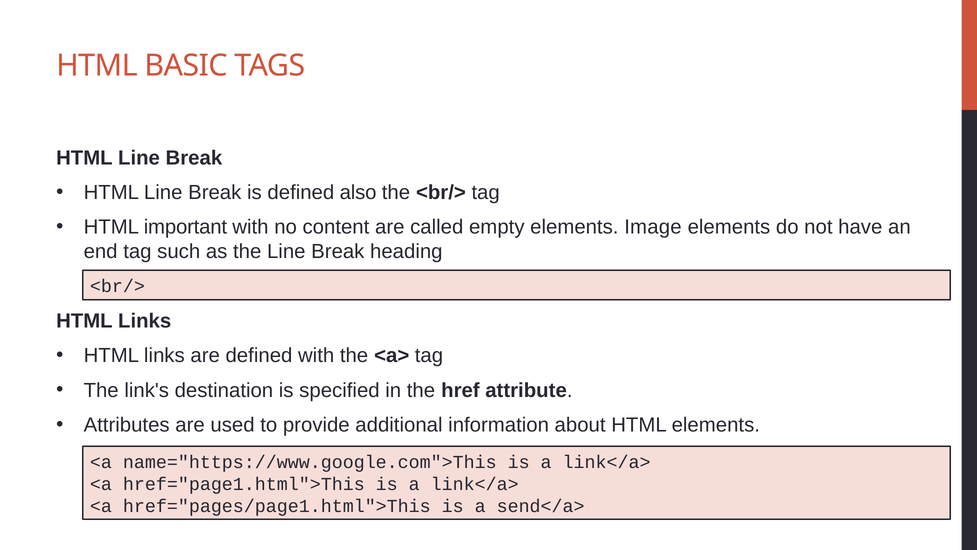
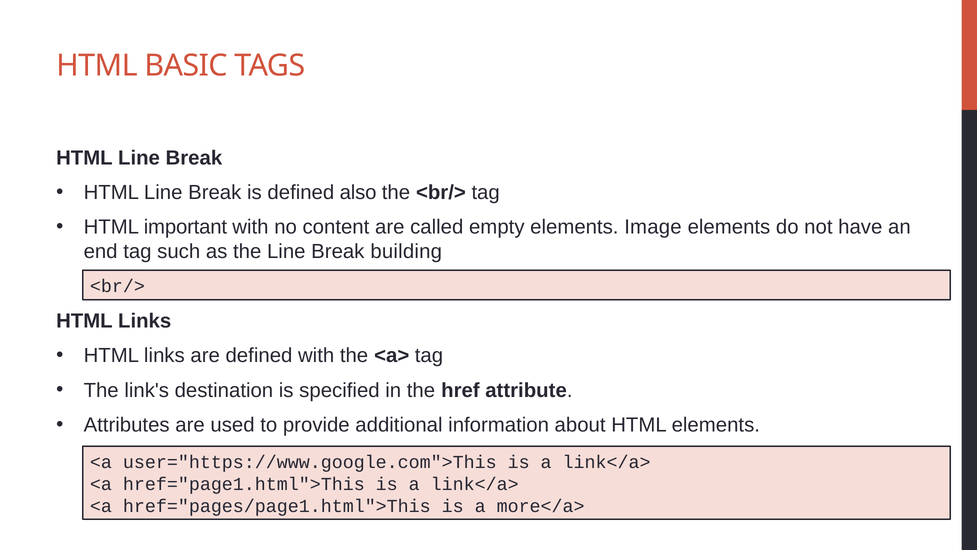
heading: heading -> building (406, 252)
name="https://www.google.com">This: name="https://www.google.com">This -> user="https://www.google.com">This (310, 462)
send</a>: send</a> -> more</a> (541, 506)
